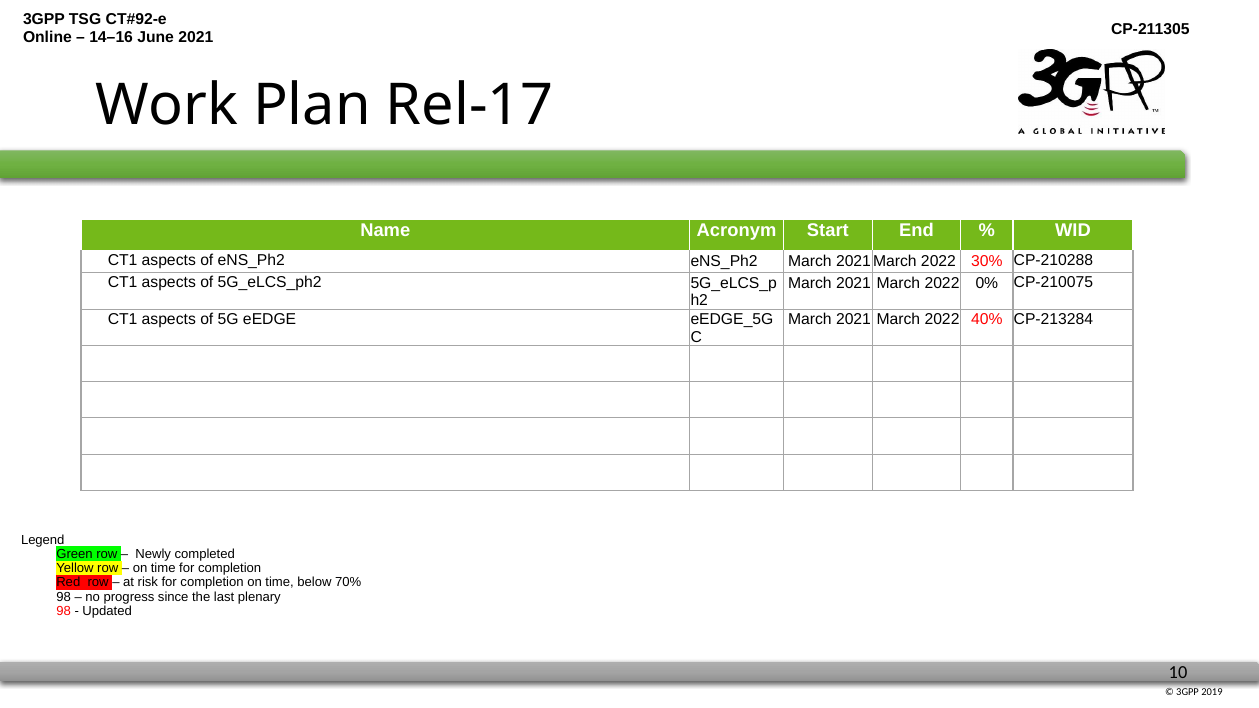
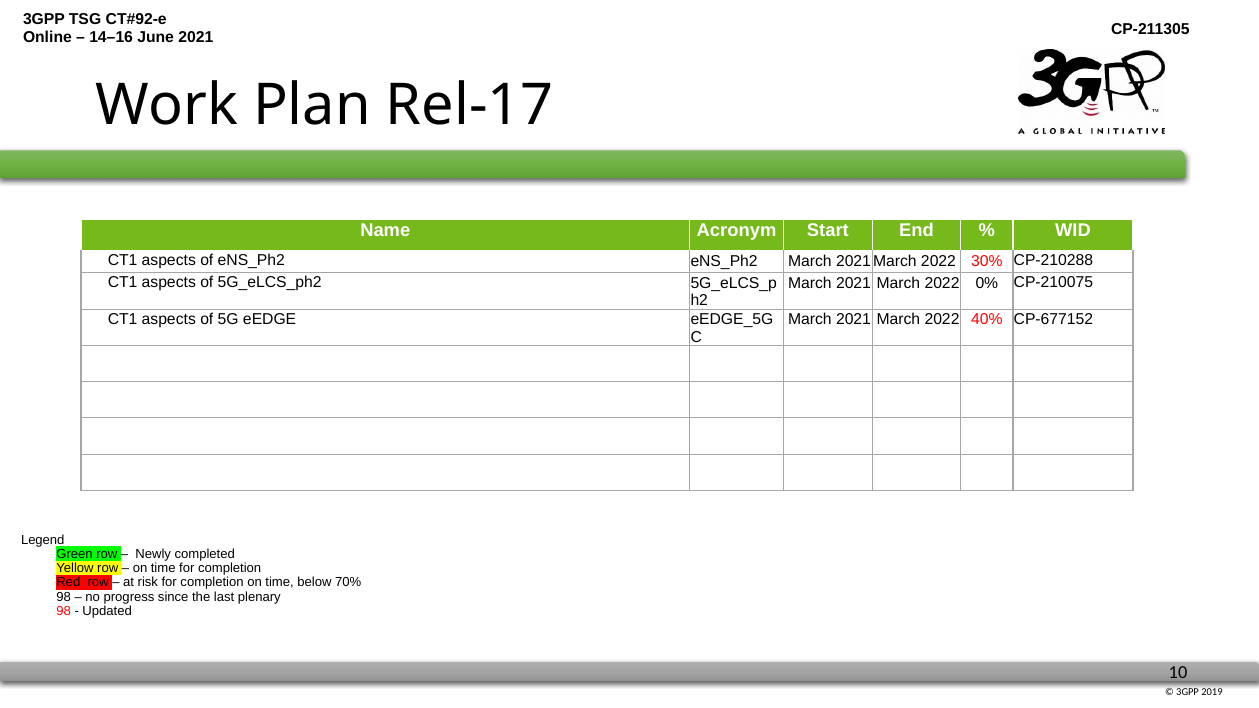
CP-213284: CP-213284 -> CP-677152 (1053, 319)
